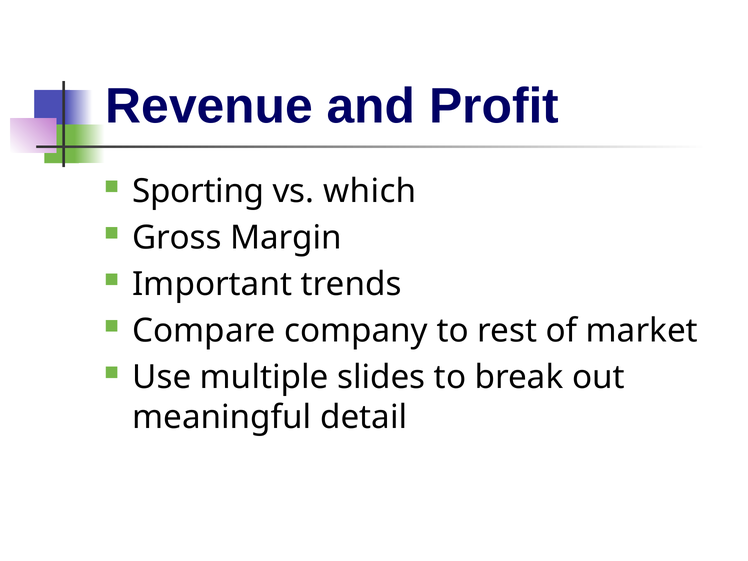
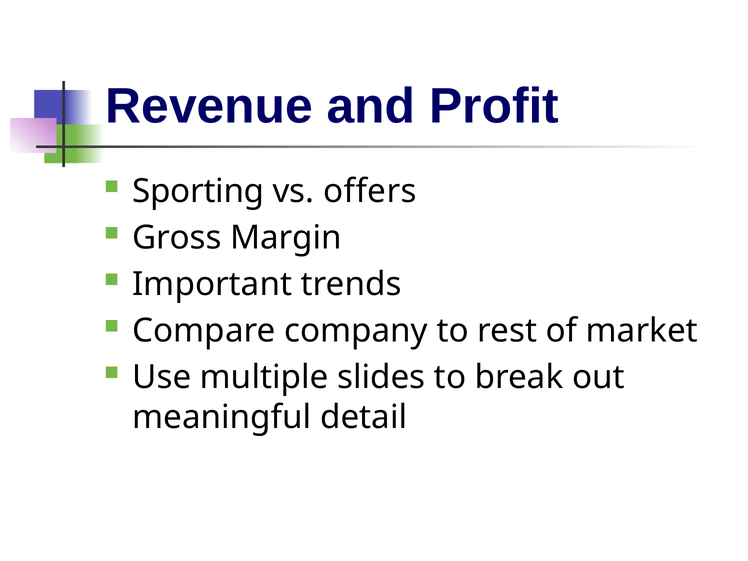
which: which -> offers (370, 191)
